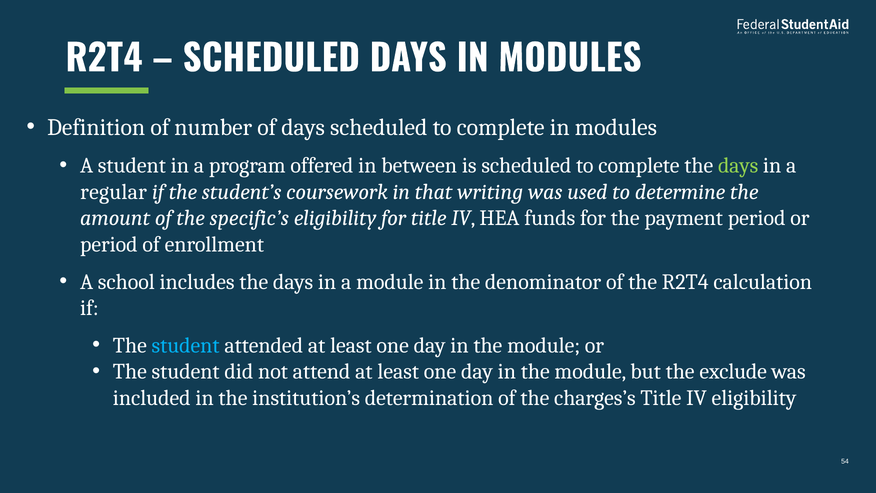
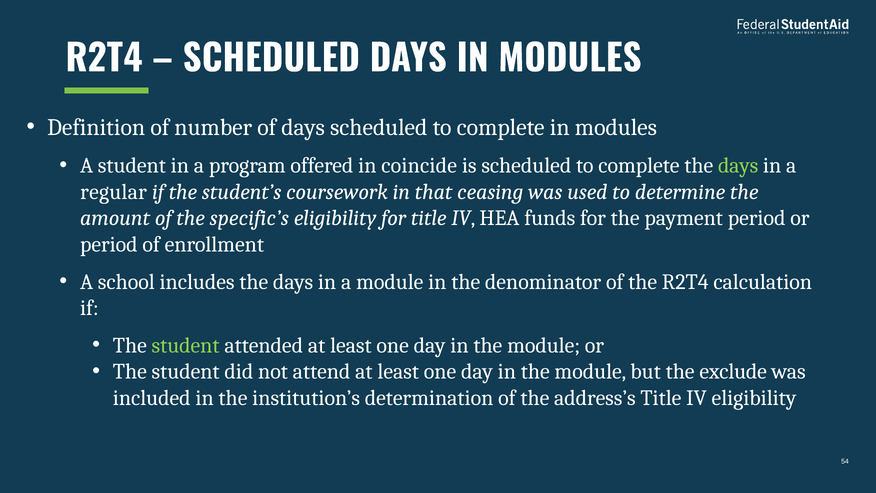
between: between -> coincide (419, 166)
writing: writing -> ceasing (490, 192)
student colour: light blue -> light green (186, 345)
charges’s: charges’s -> address’s (595, 398)
